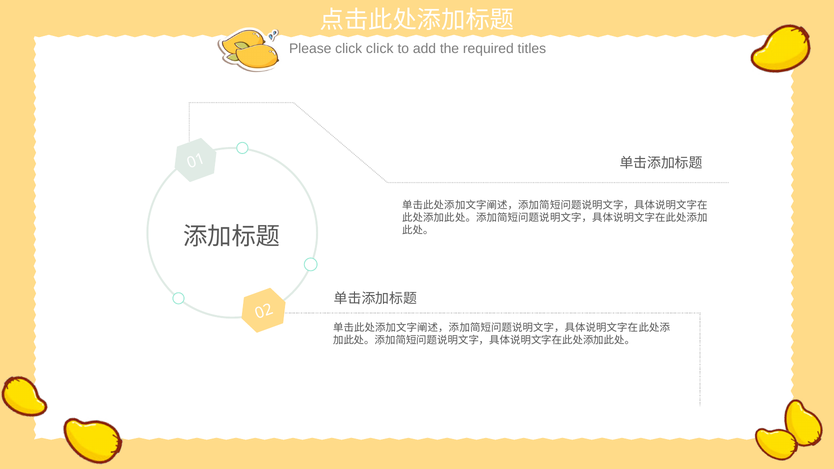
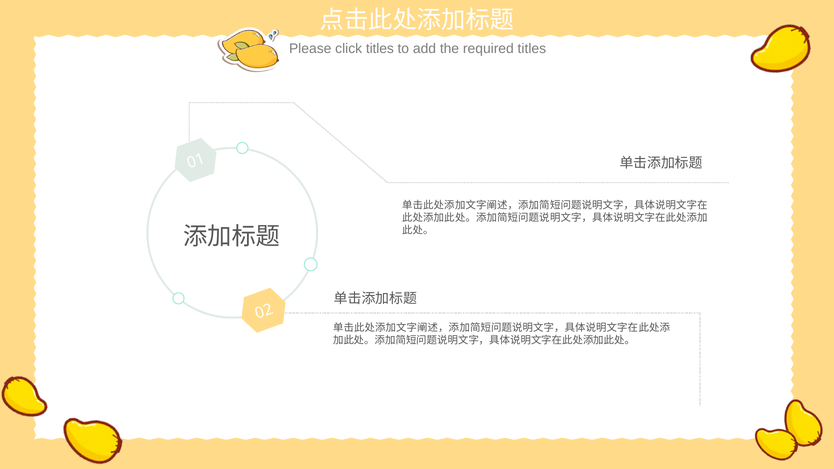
click click: click -> titles (380, 49)
